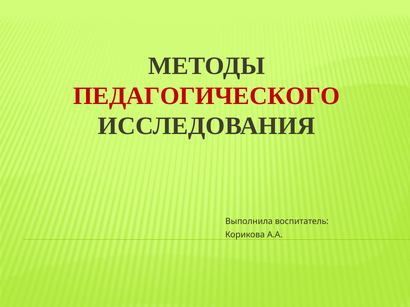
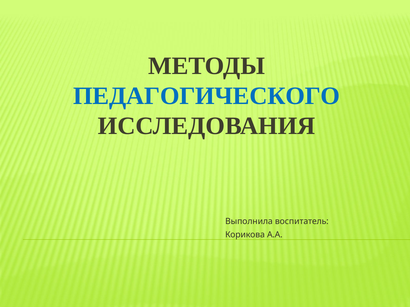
ПЕДАГОГИЧЕСКОГО colour: red -> blue (207, 96)
